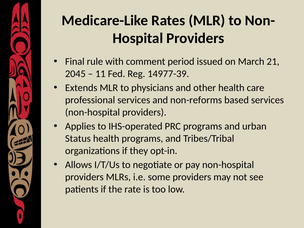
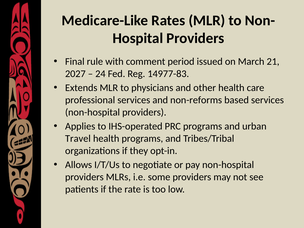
2045: 2045 -> 2027 (75, 74)
11: 11 -> 24 (100, 74)
14977-39: 14977-39 -> 14977-83 (168, 74)
Status: Status -> Travel (78, 139)
